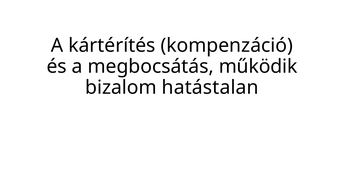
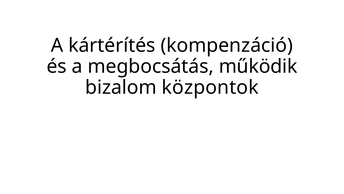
hatástalan: hatástalan -> központok (210, 87)
